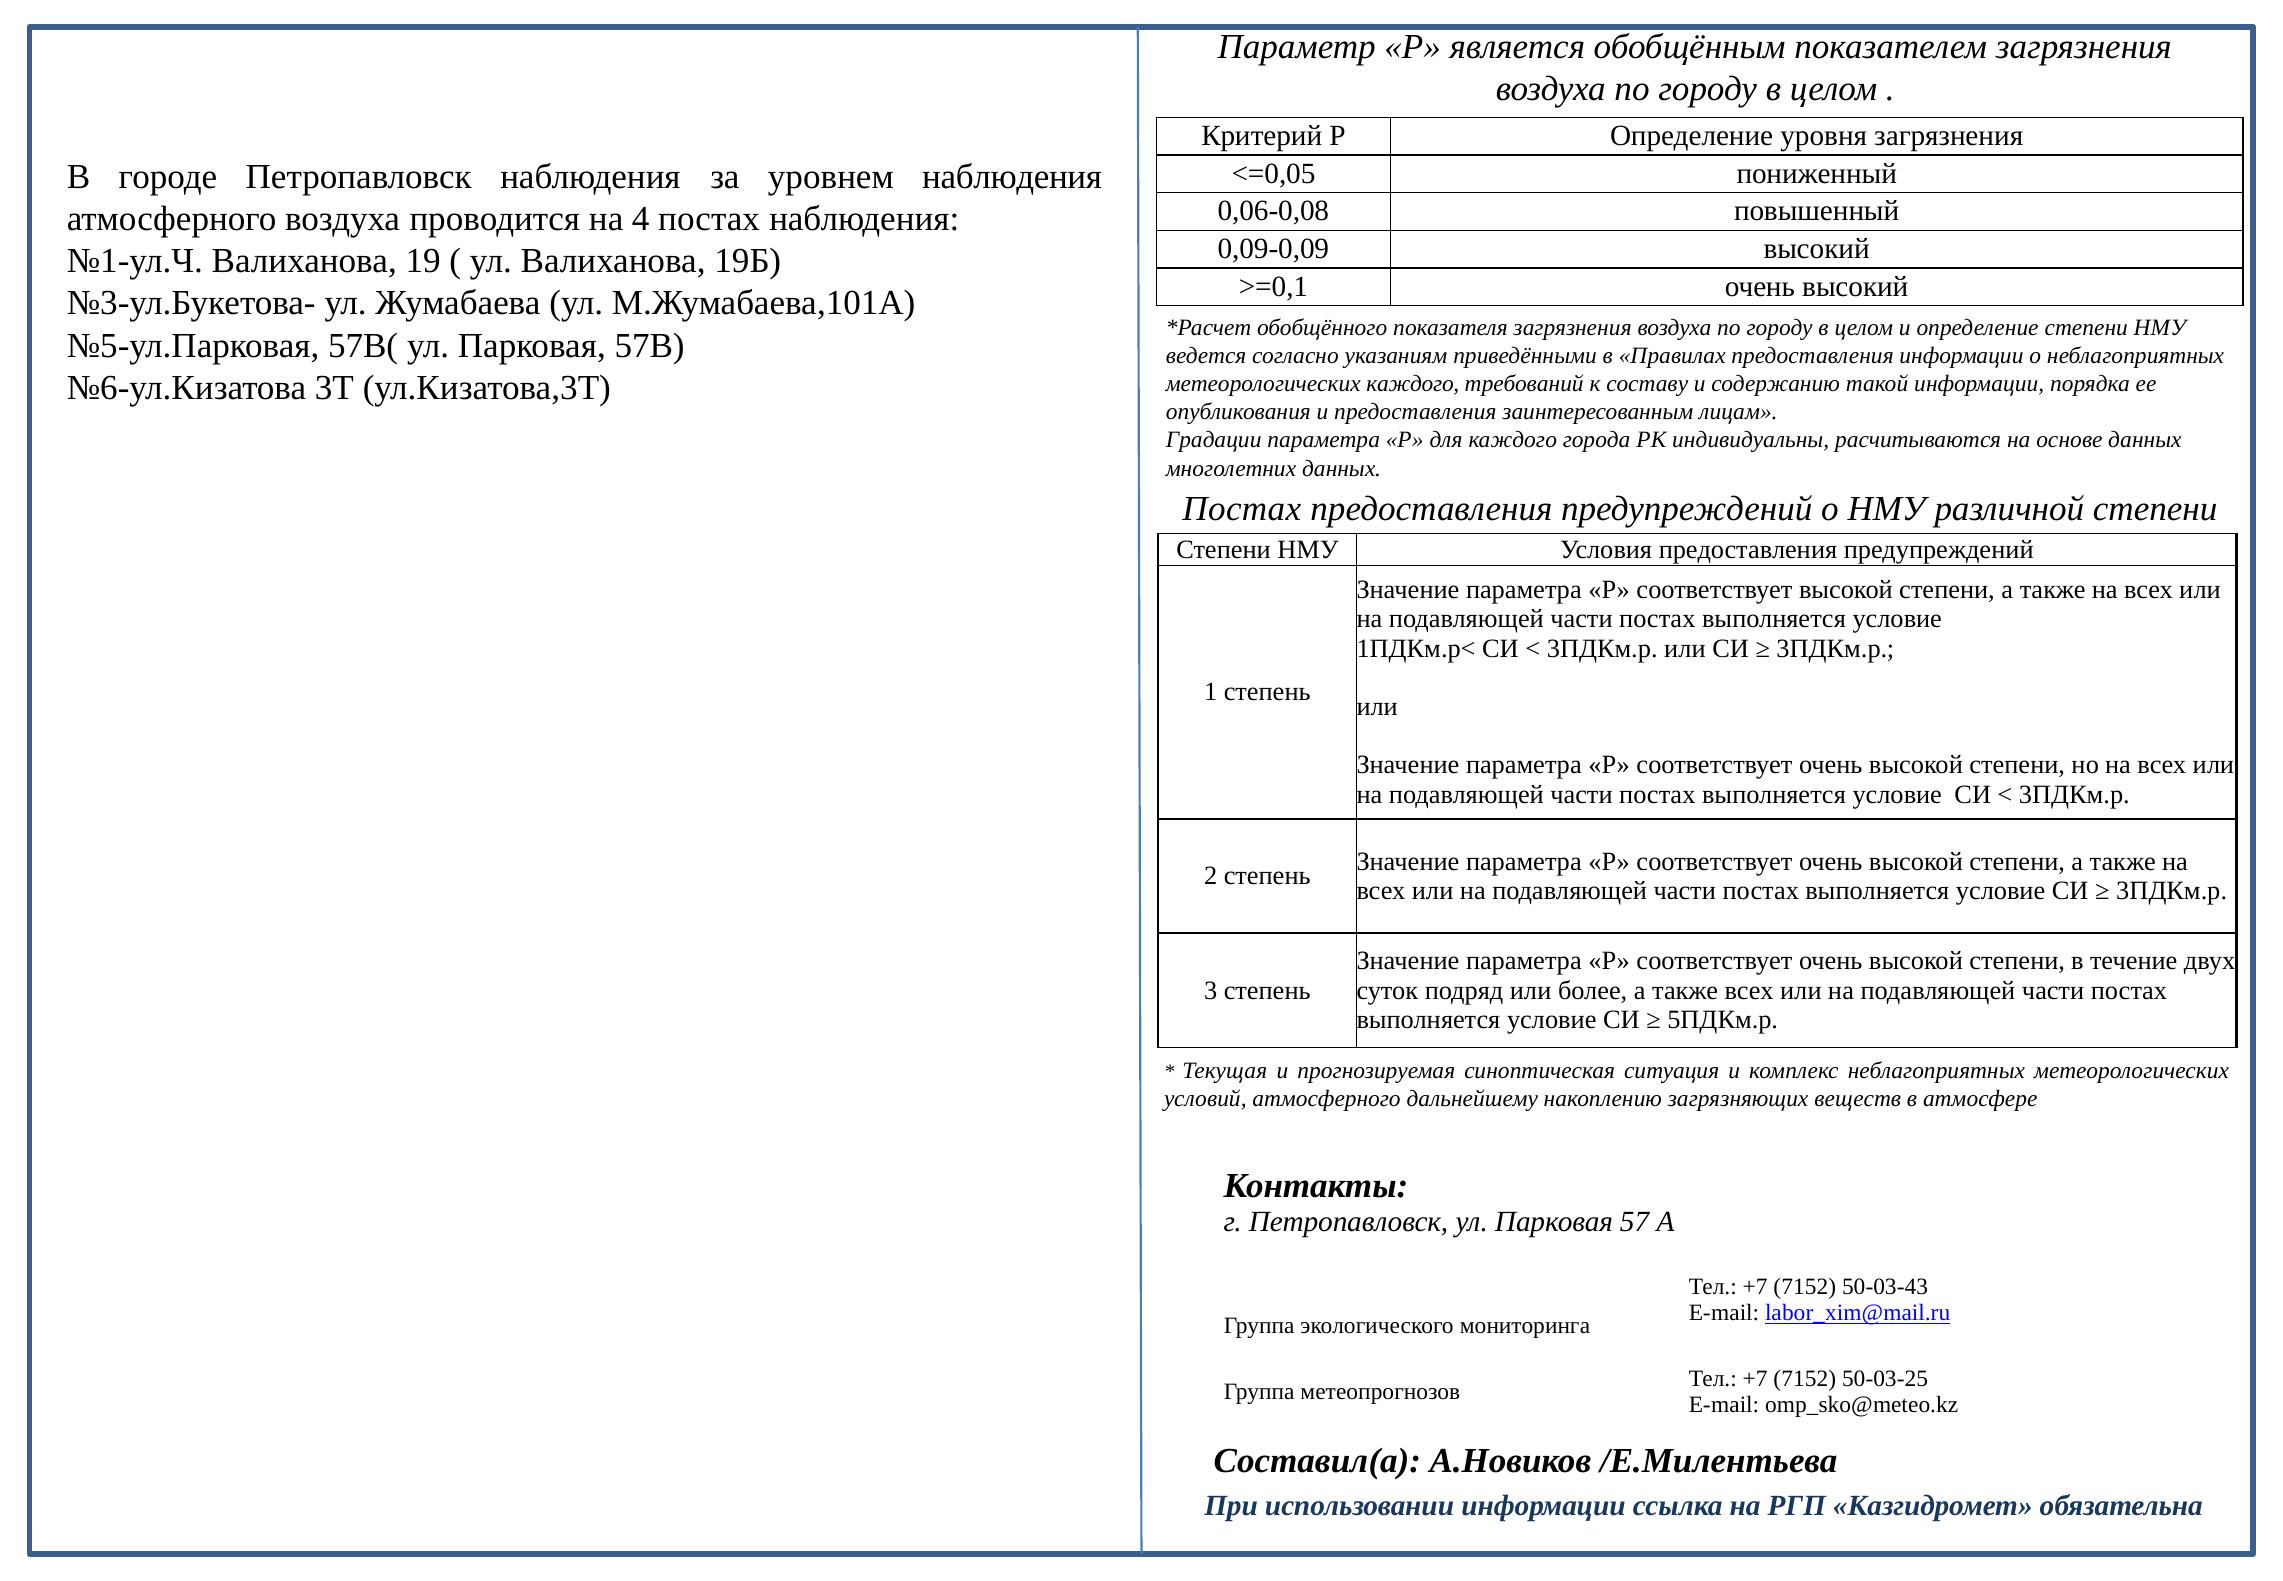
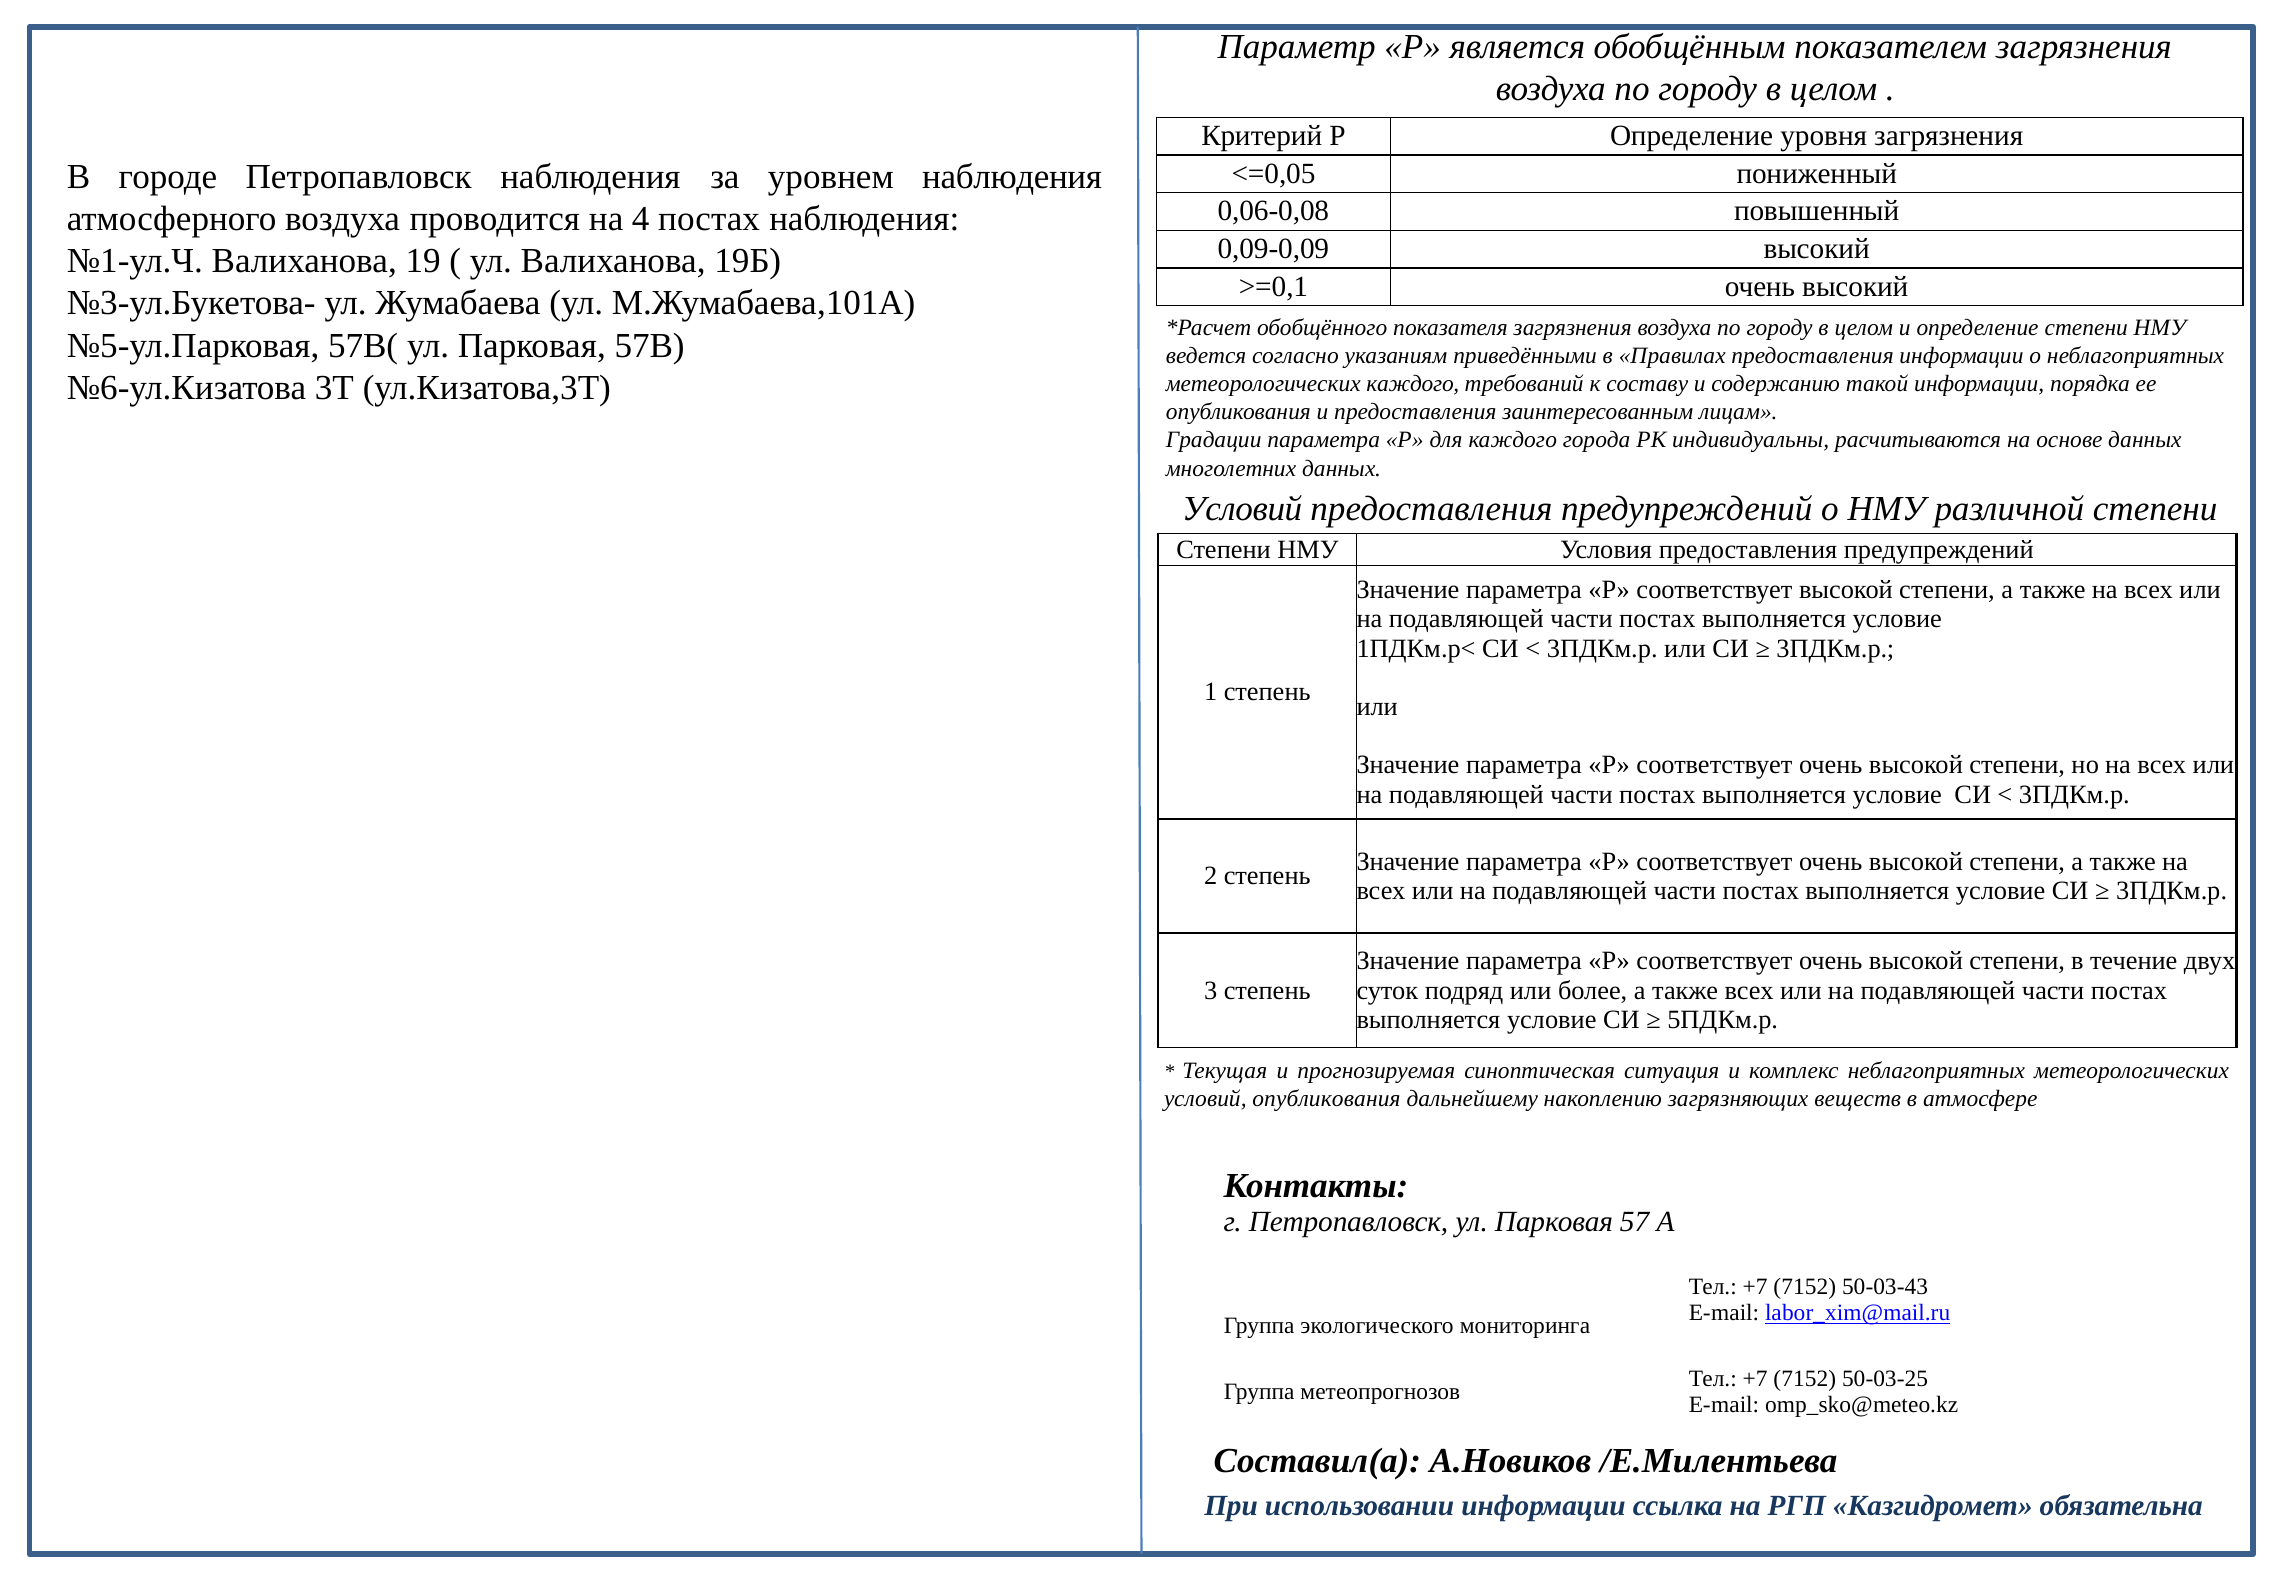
Постах: Постах -> Условий (1242, 509)
условий атмосферного: атмосферного -> опубликования (1326, 1098)
